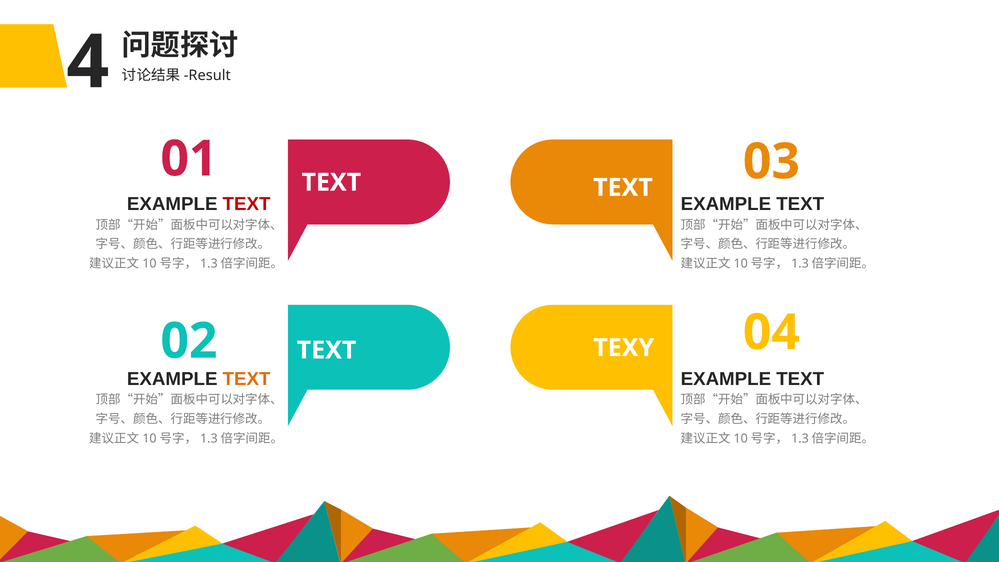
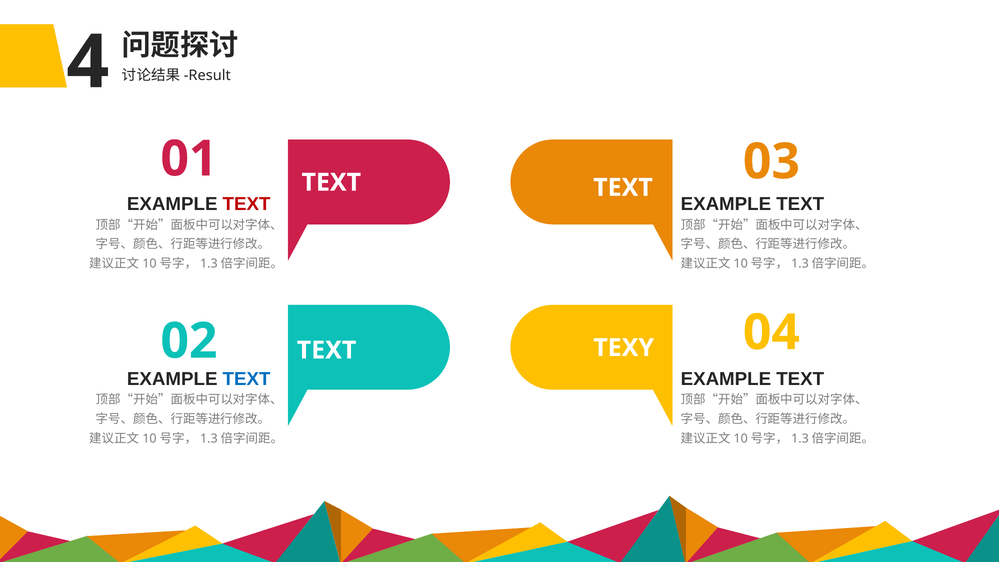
TEXT colour: orange -> blue (247, 379)
